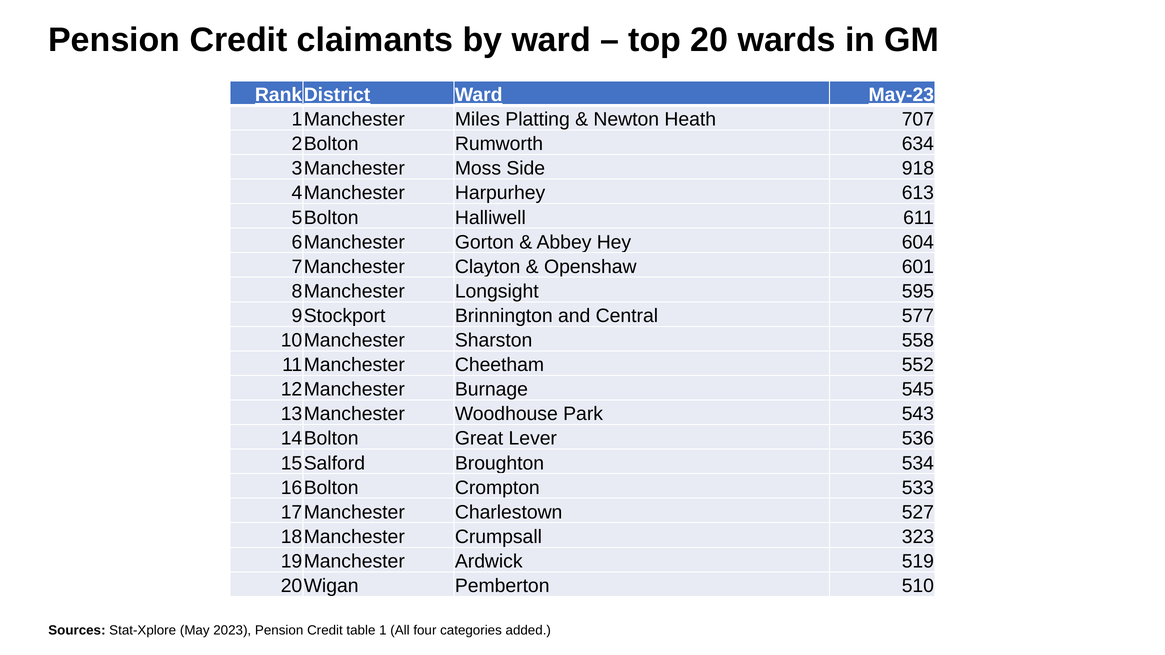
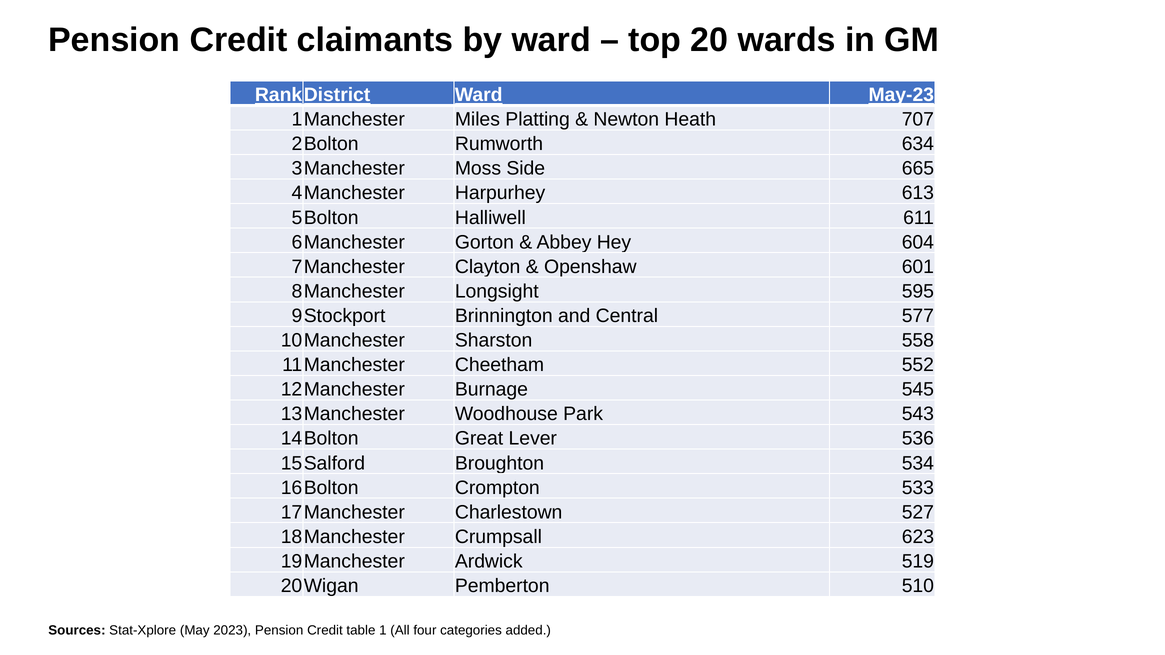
918: 918 -> 665 (918, 169)
323: 323 -> 623 (918, 537)
